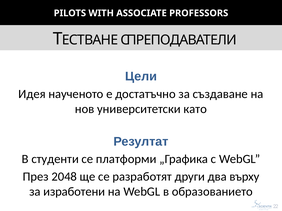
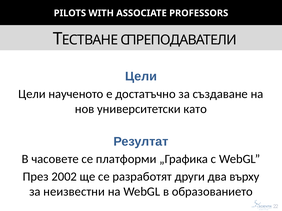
Идея: Идея -> Цели (32, 94)
студенти: студенти -> часовете (55, 159)
2048: 2048 -> 2002 (64, 177)
изработени: изработени -> неизвестни (74, 192)
